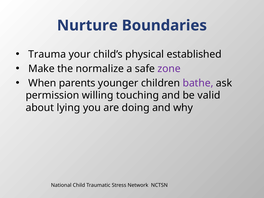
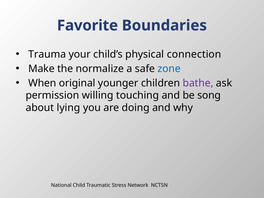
Nurture: Nurture -> Favorite (87, 25)
established: established -> connection (194, 54)
zone colour: purple -> blue (169, 69)
parents: parents -> original (77, 83)
valid: valid -> song (209, 95)
